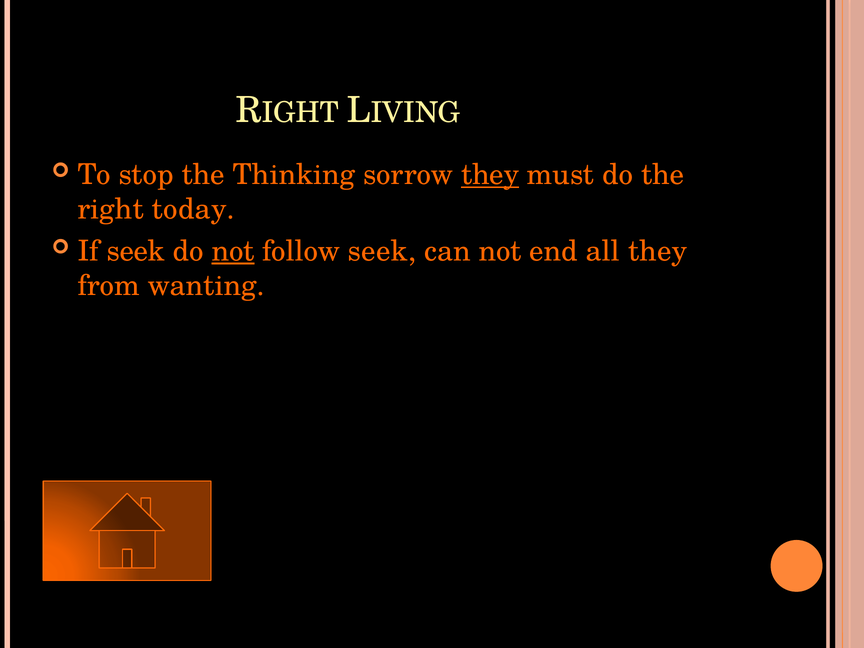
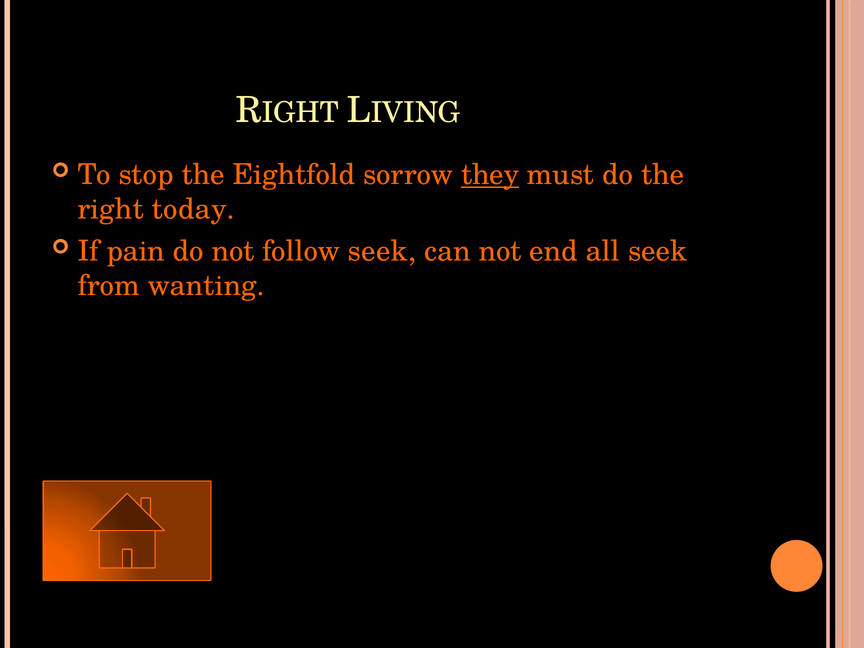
Thinking: Thinking -> Eightfold (294, 175)
If seek: seek -> pain (136, 251)
not underline: present -> none (233, 251)
all they: they -> seek (658, 251)
